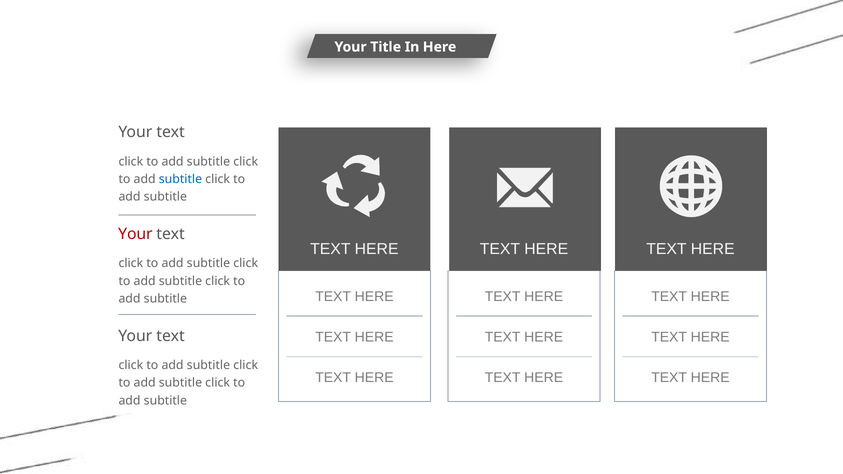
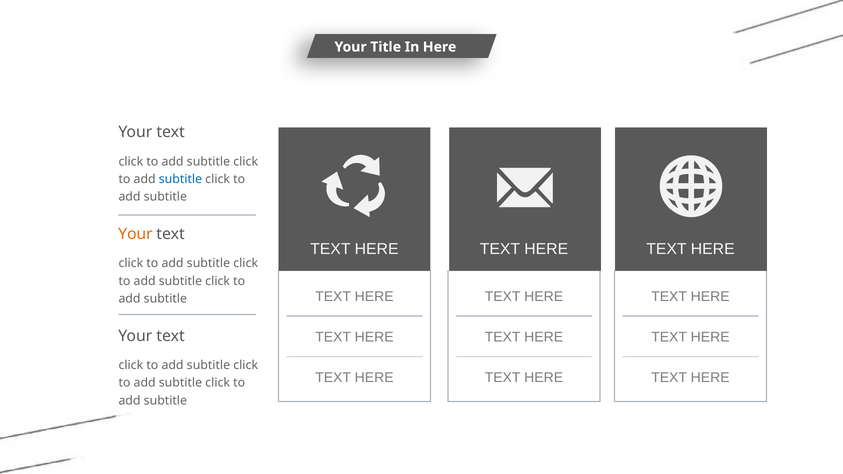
Your colour: red -> orange (135, 234)
